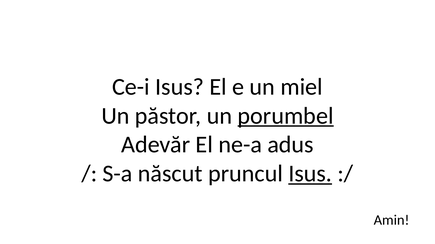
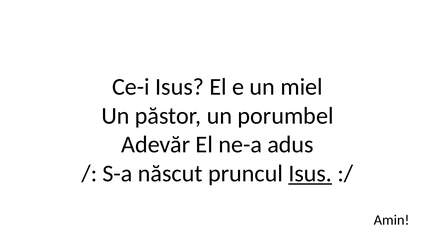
porumbel underline: present -> none (286, 116)
